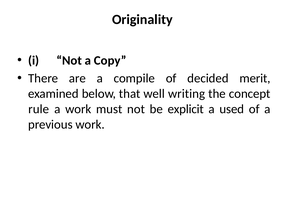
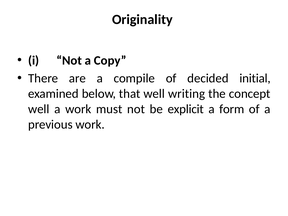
merit: merit -> initial (255, 78)
rule: rule -> well (39, 109)
used: used -> form (232, 109)
